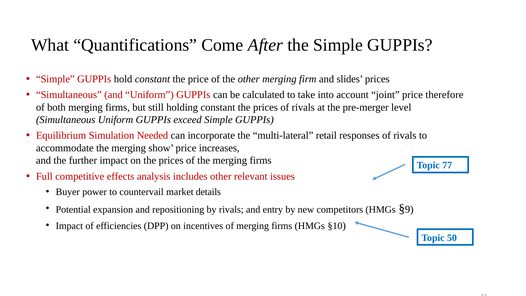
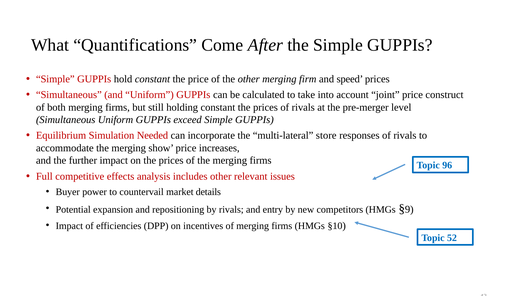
slides: slides -> speed (350, 79)
therefore: therefore -> construct (445, 95)
retail: retail -> store (326, 135)
77: 77 -> 96 (447, 165)
50: 50 -> 52 (452, 238)
